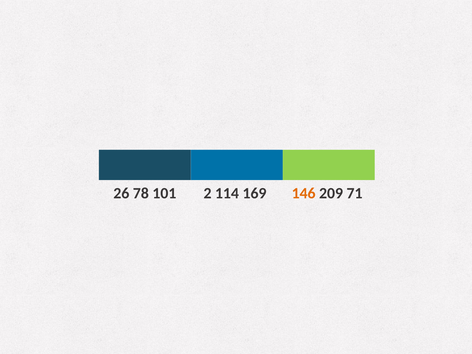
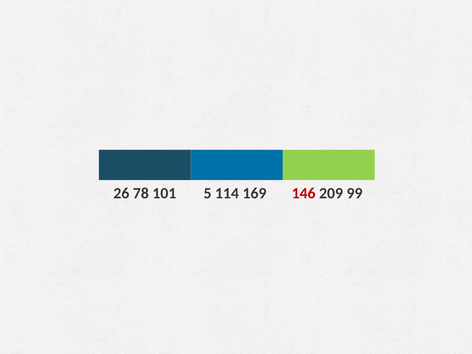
2: 2 -> 5 (208, 193)
146 colour: orange -> red (304, 193)
71: 71 -> 99 (355, 193)
